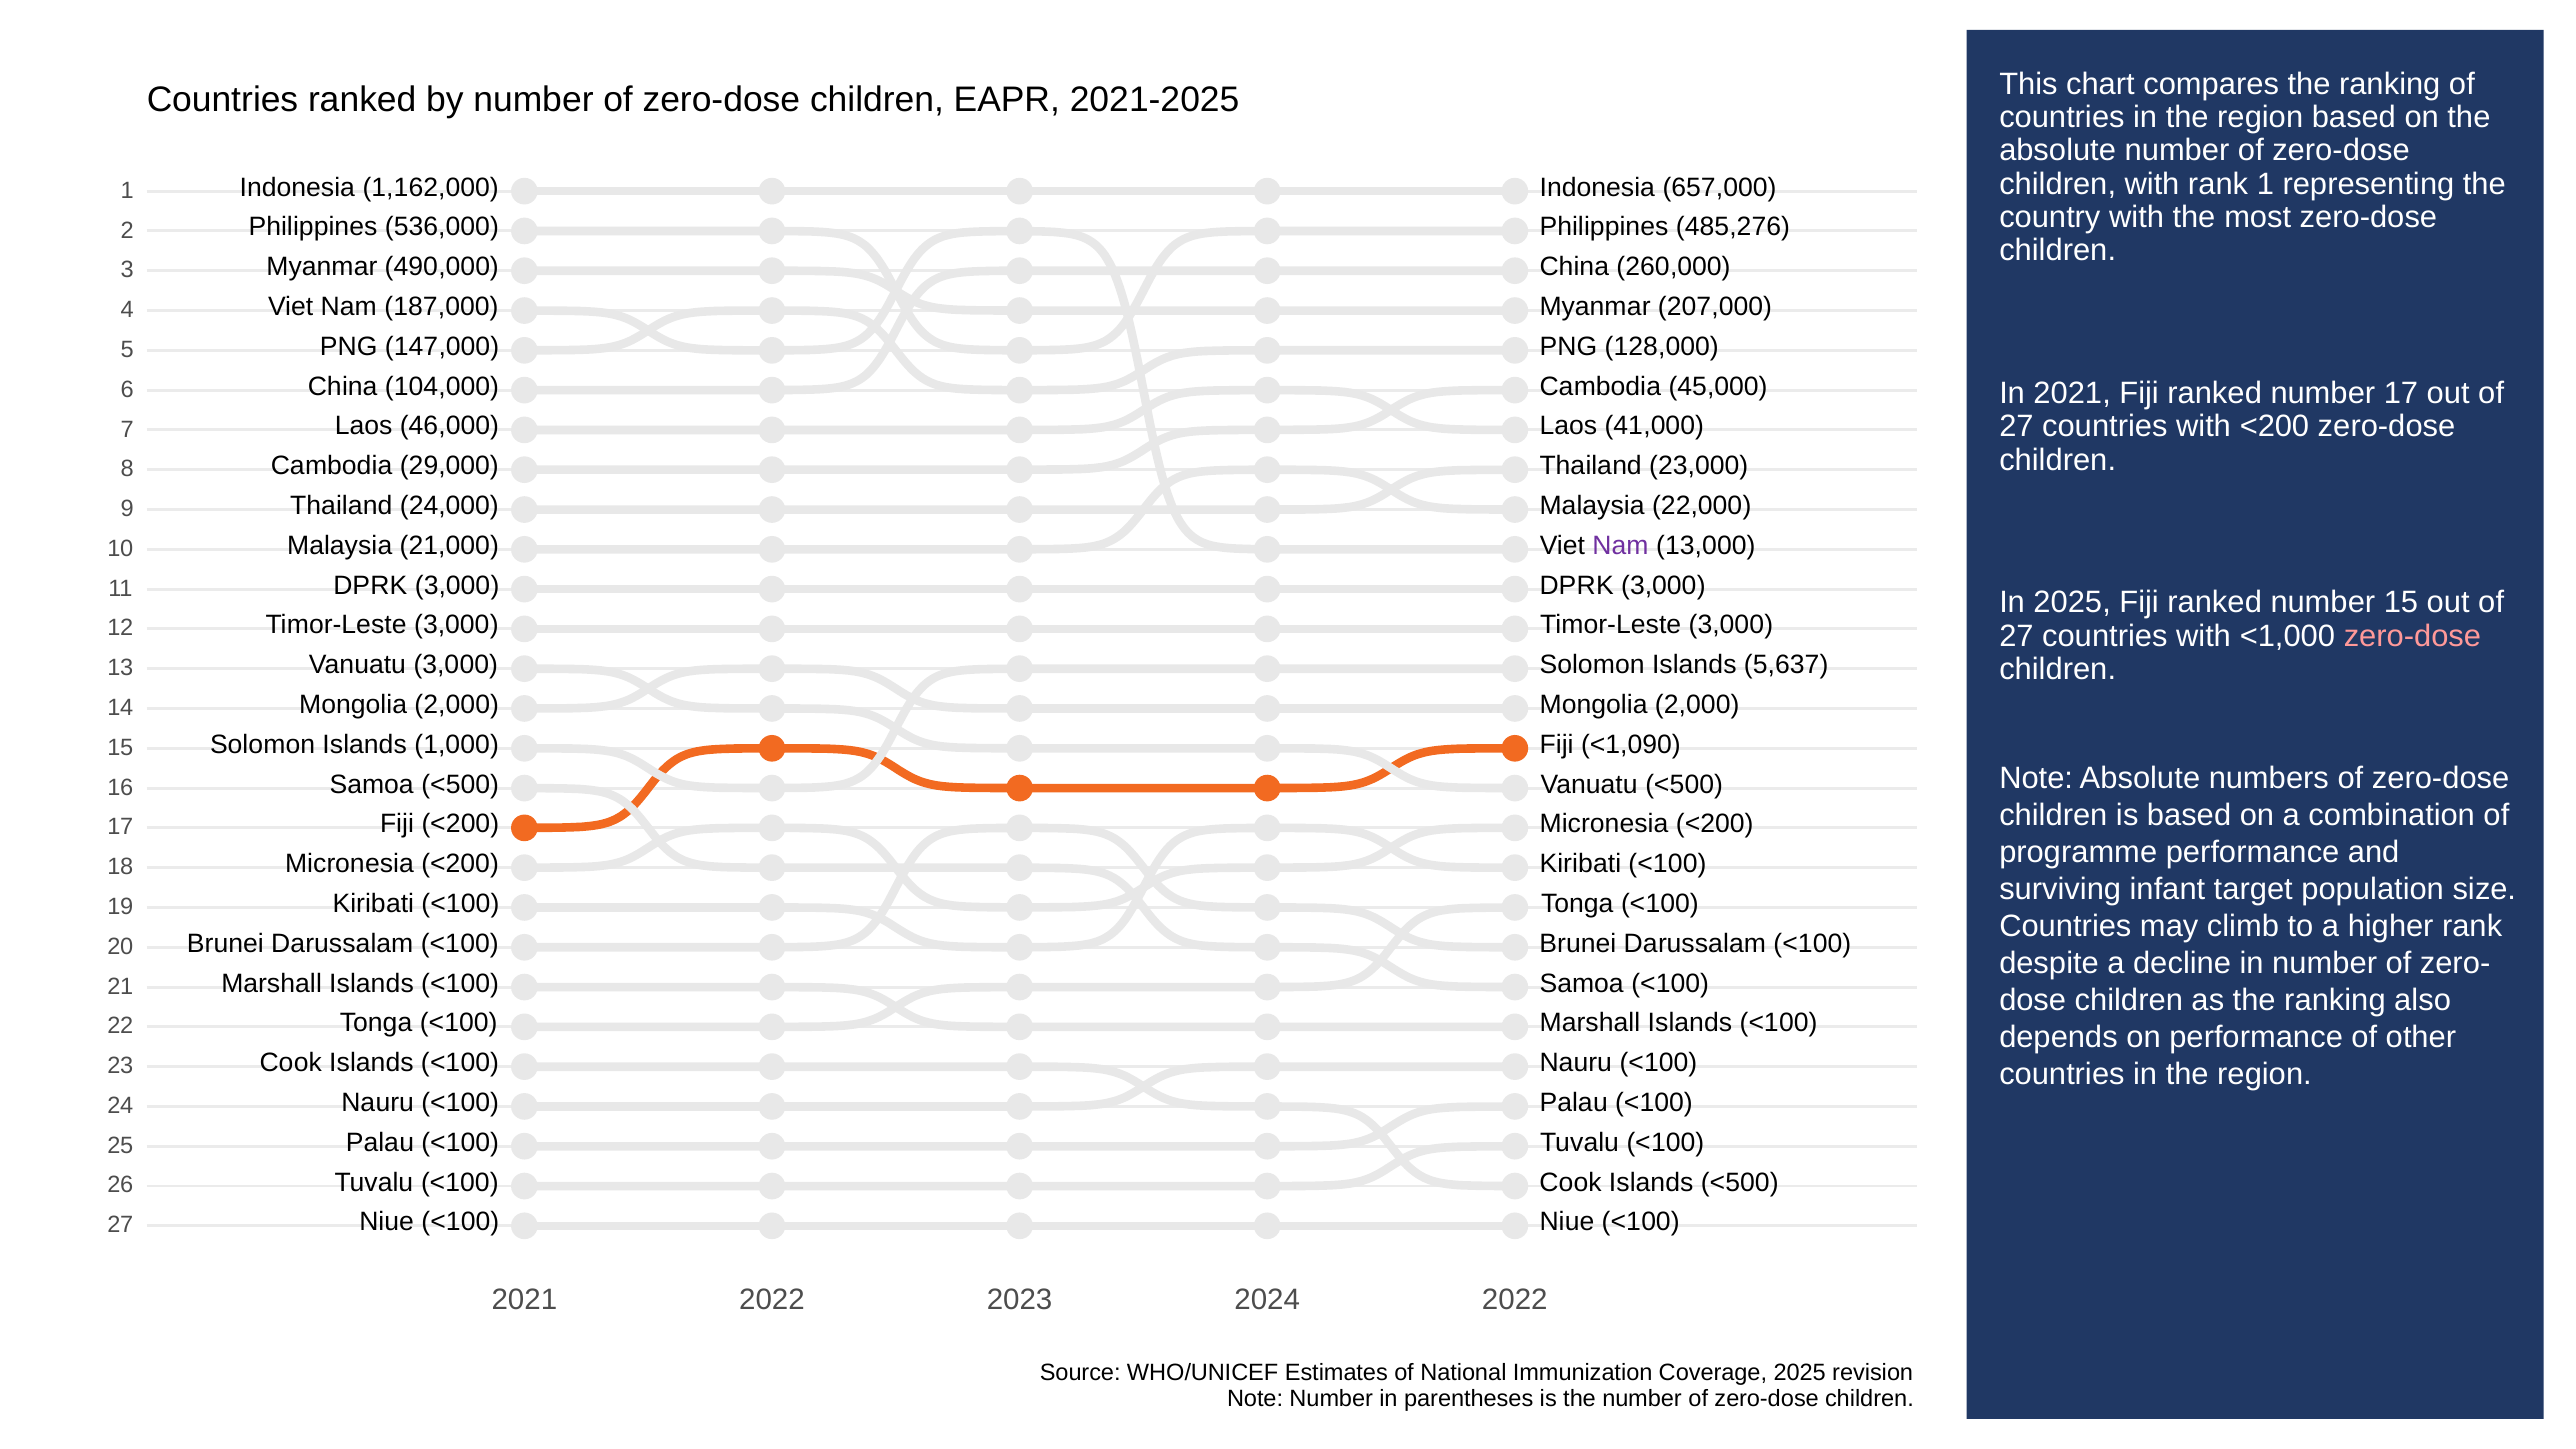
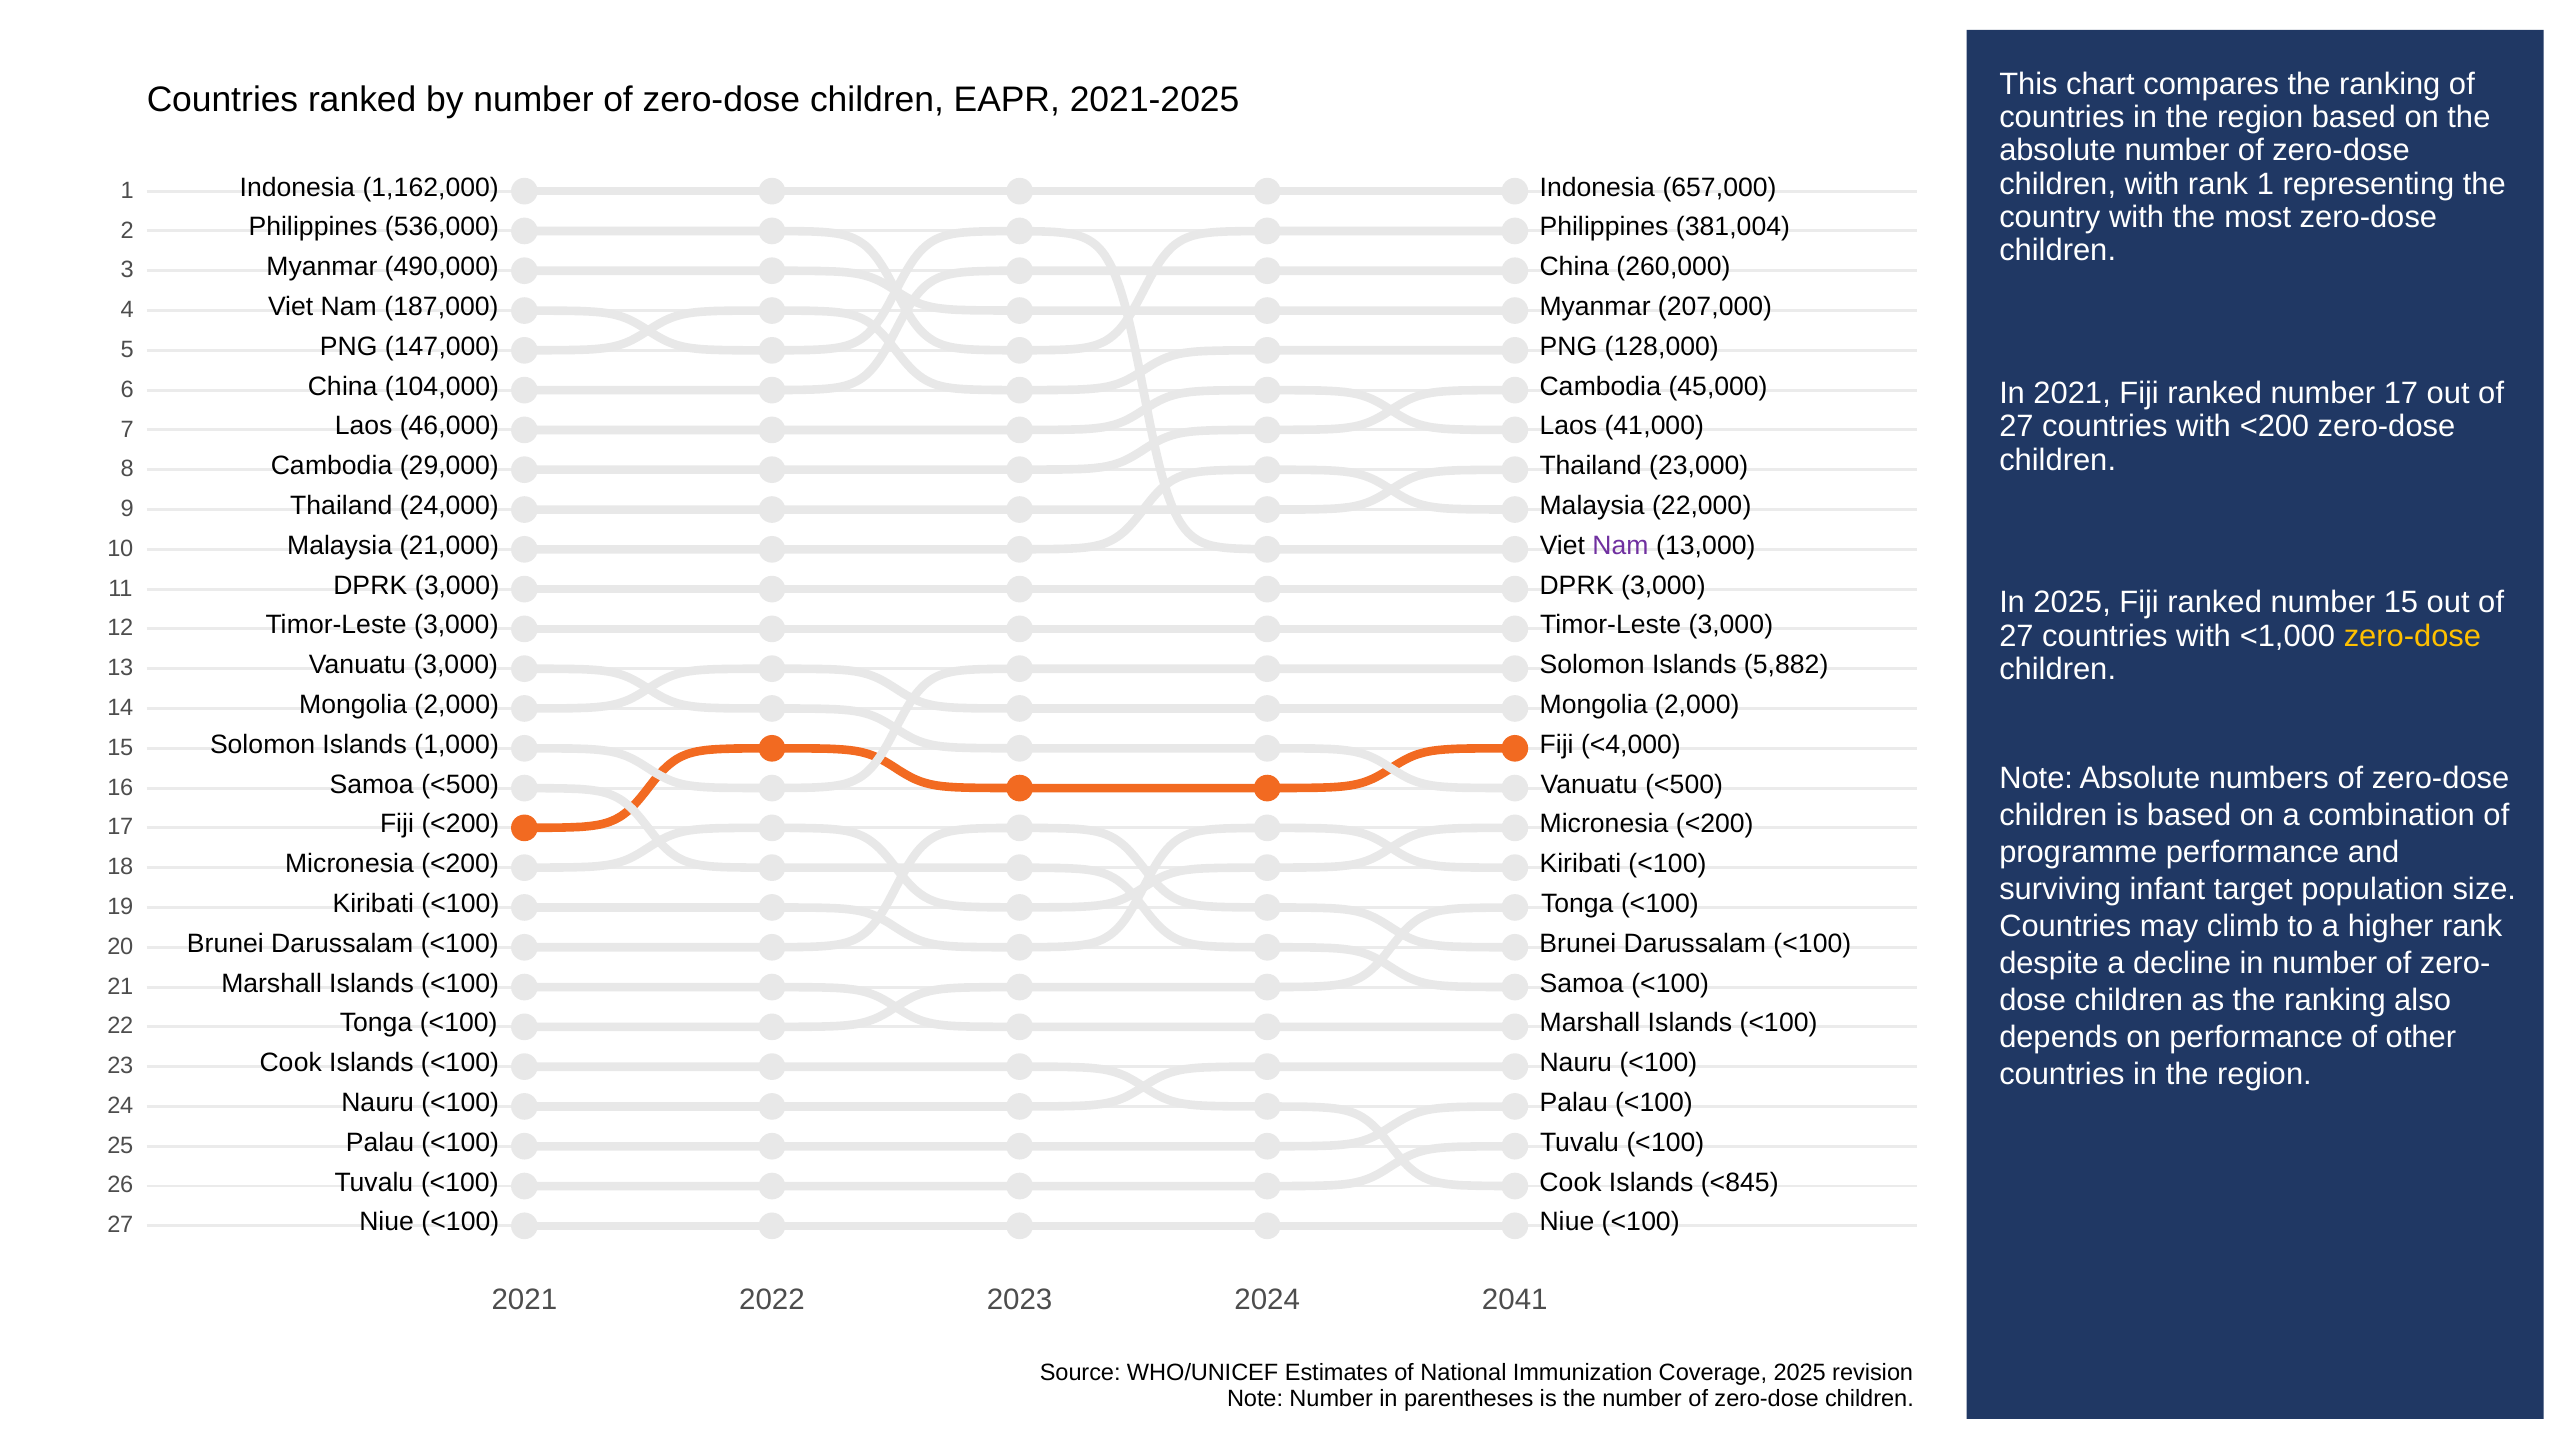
485,276: 485,276 -> 381,004 (1733, 227)
zero-dose colour: pink -> yellow (2412, 636)
5,637: 5,637 -> 5,882 (1786, 665)
<1,090: <1,090 -> <4,000 (1631, 745)
Islands <500: <500 -> <845 (1740, 1182)
2024 2022: 2022 -> 2041 (1515, 1300)
